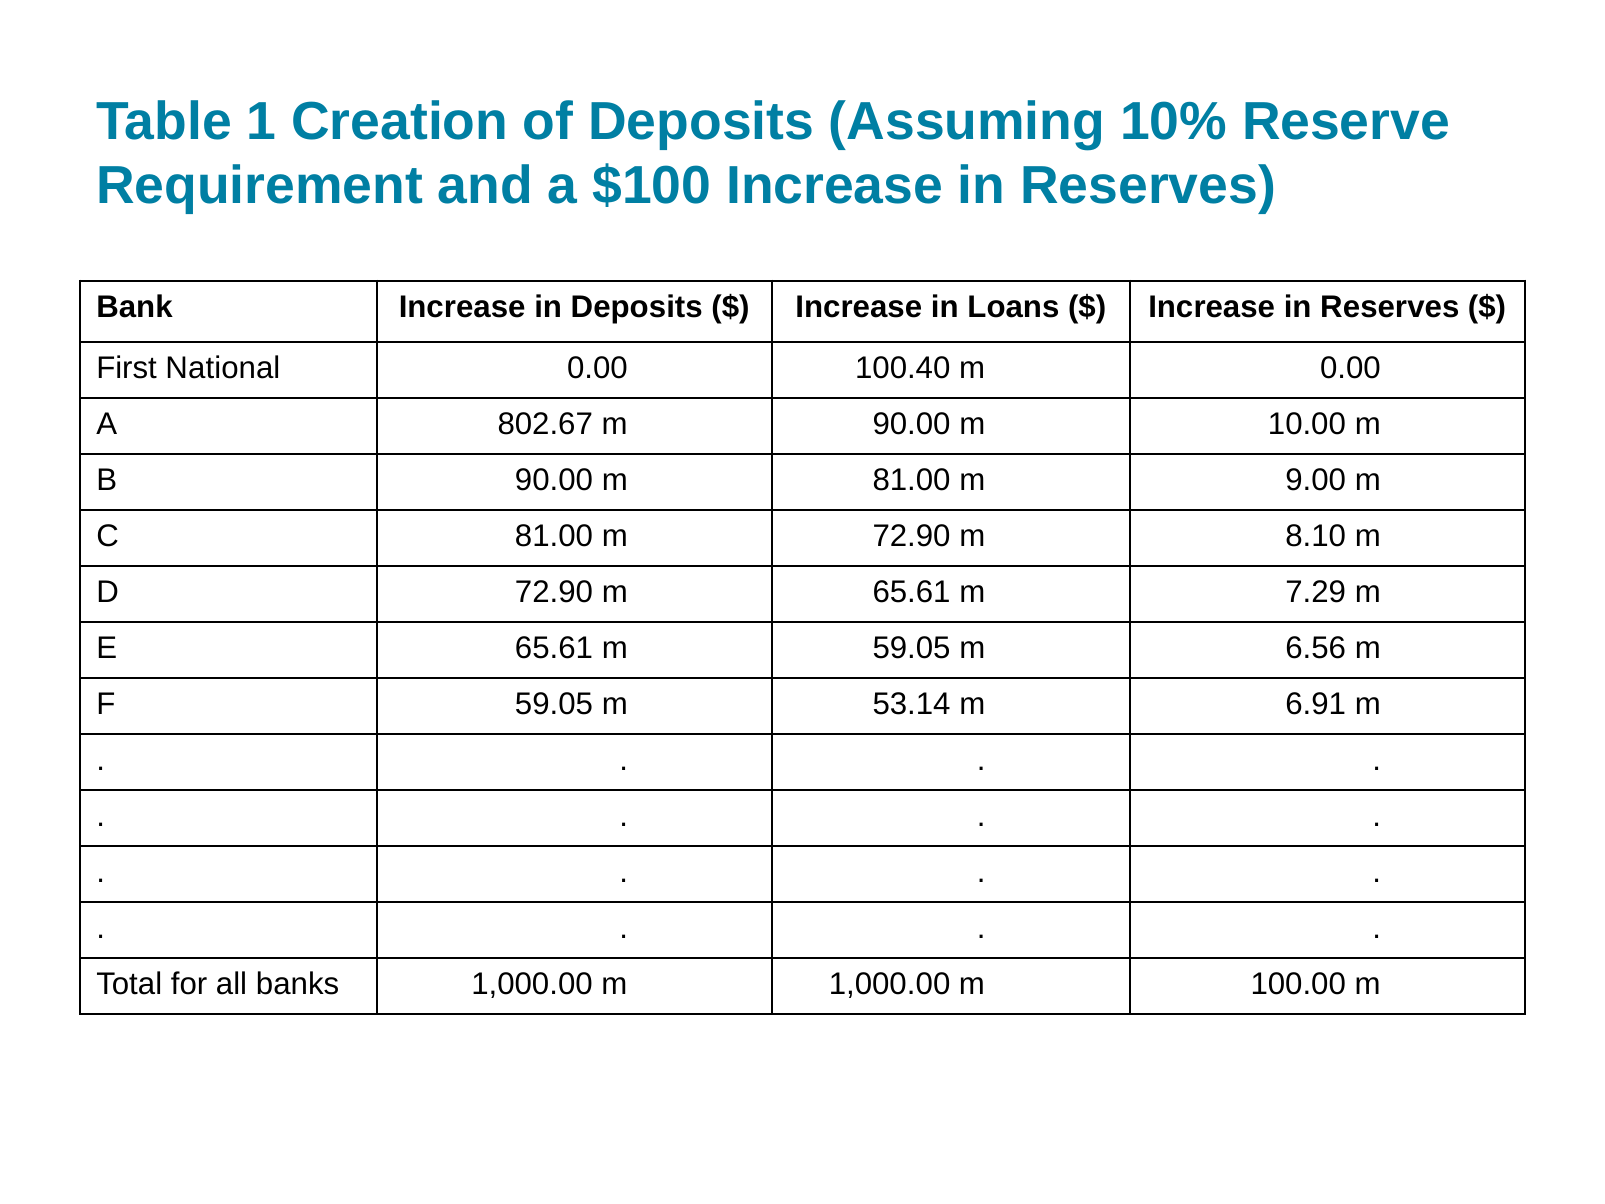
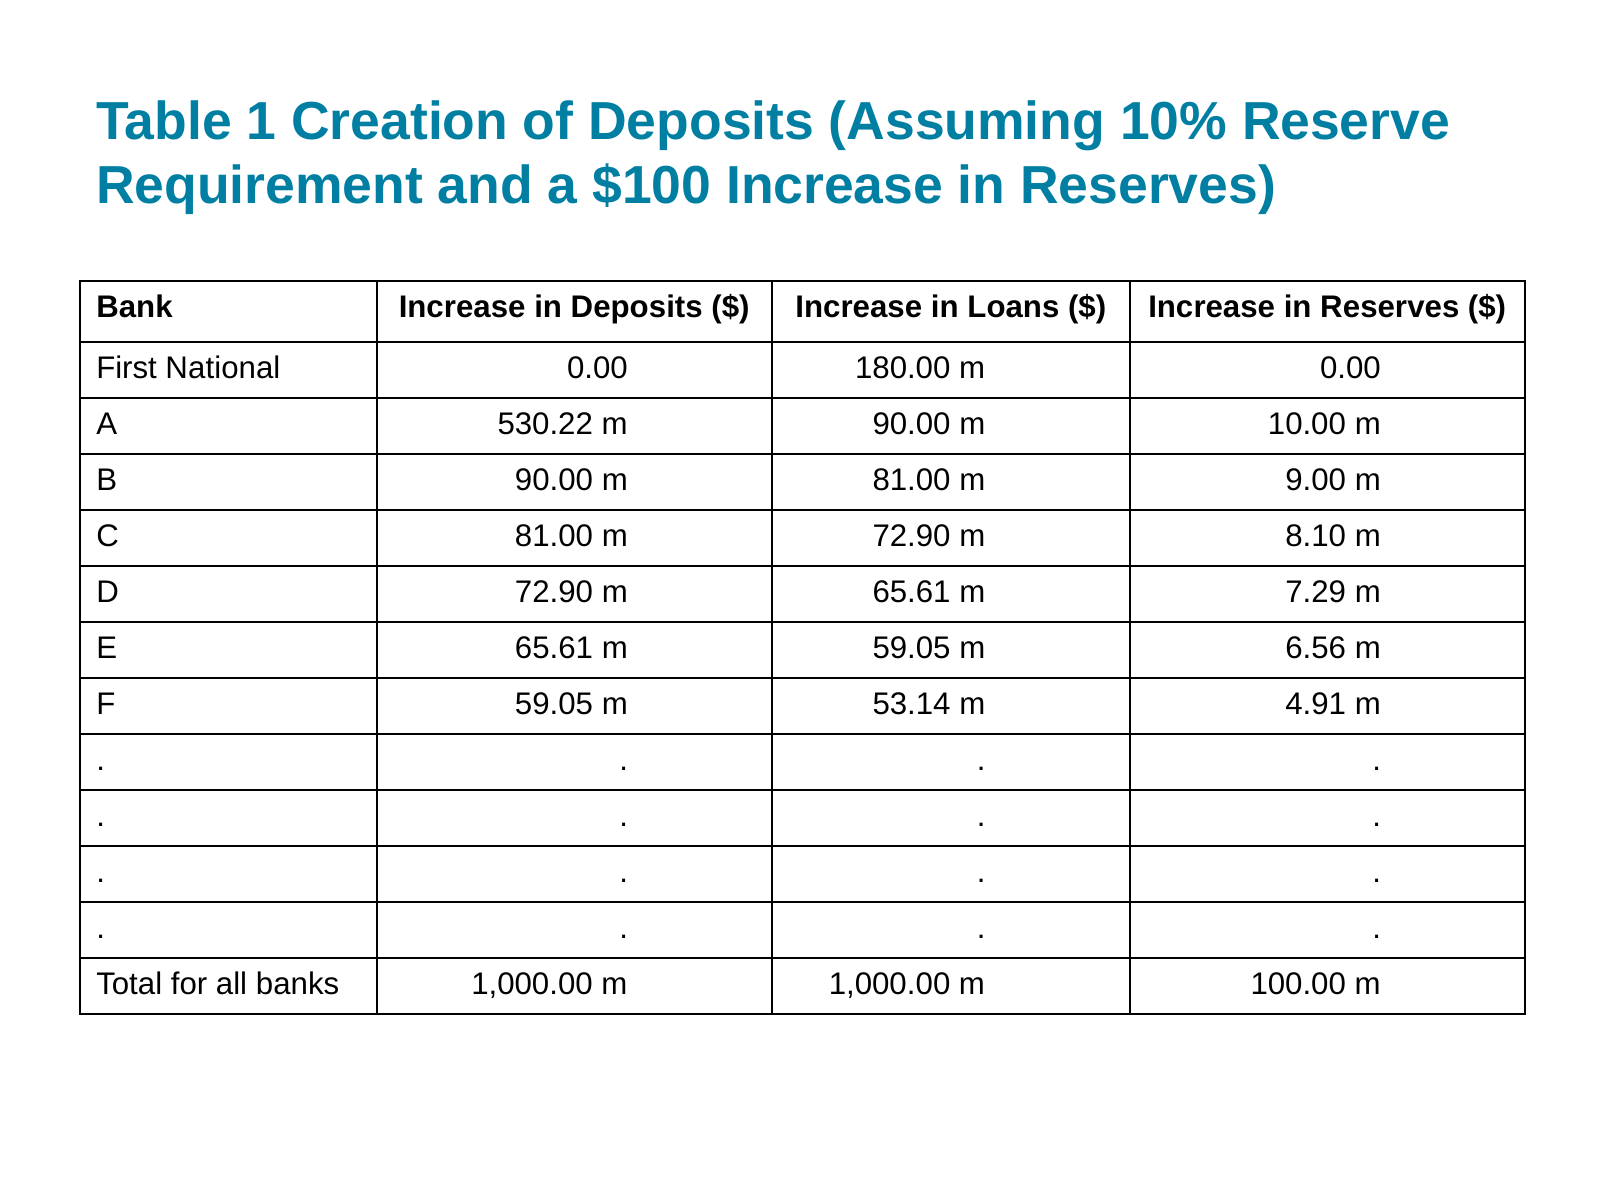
100.40: 100.40 -> 180.00 (903, 368)
802.67: 802.67 -> 530.22 (545, 424)
6.91: 6.91 -> 4.91 (1316, 704)
